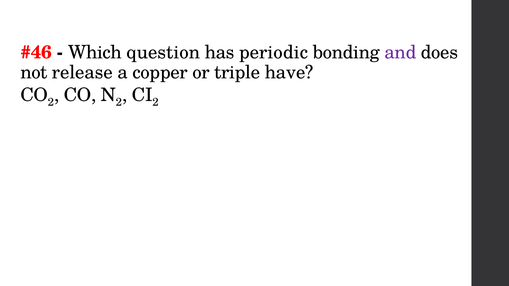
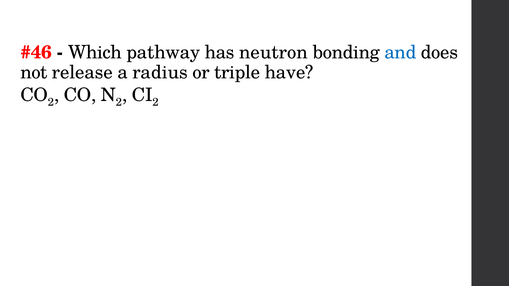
question: question -> pathway (163, 53)
periodic: periodic -> neutron (274, 53)
and colour: purple -> blue (400, 53)
copper: copper -> radius (160, 73)
